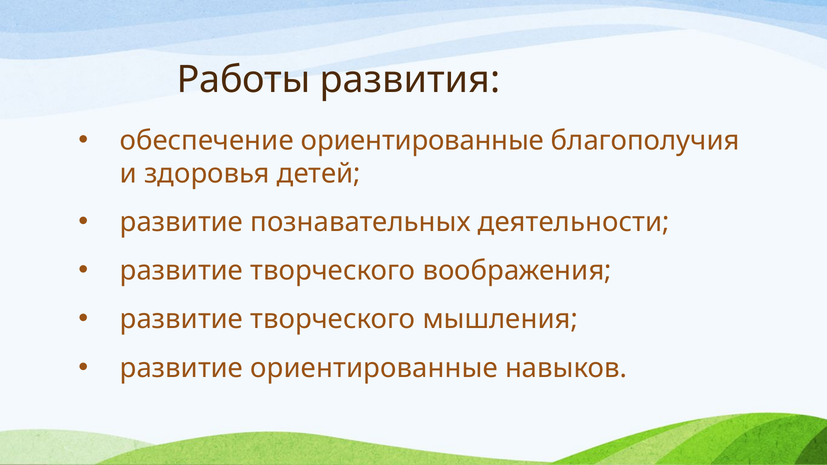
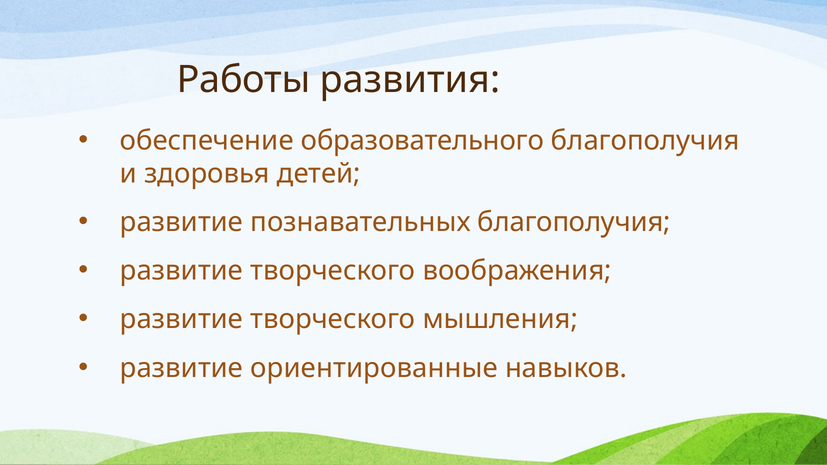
обеспечение ориентированные: ориентированные -> образовательного (422, 140)
познавательных деятельности: деятельности -> благополучия (574, 222)
